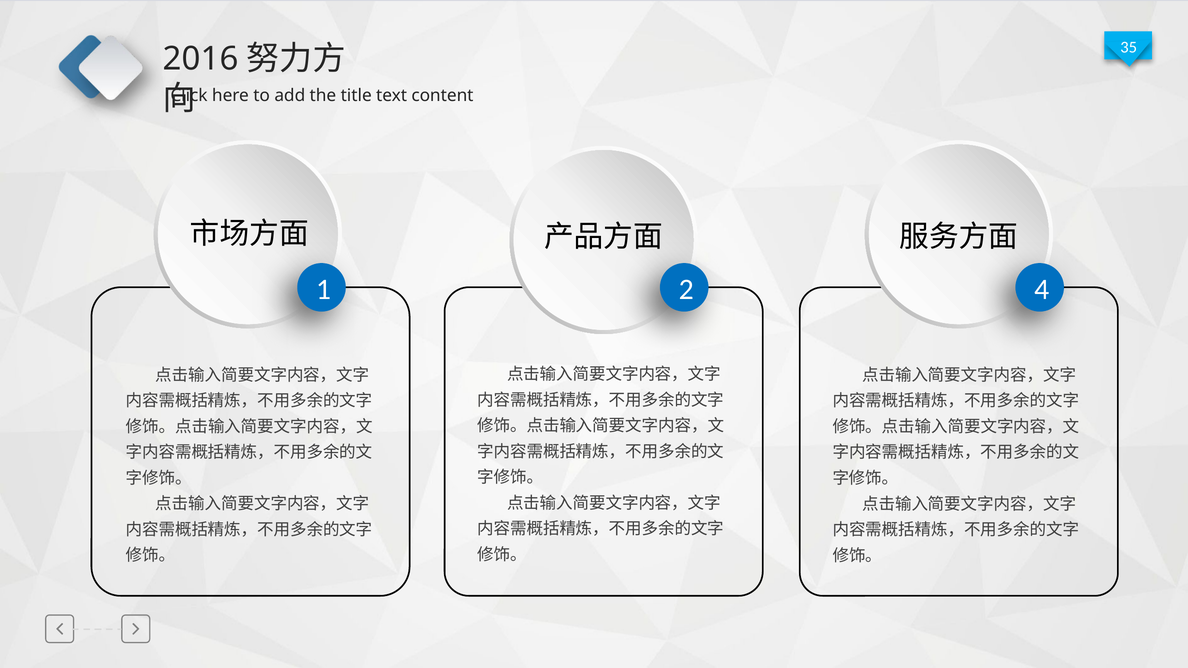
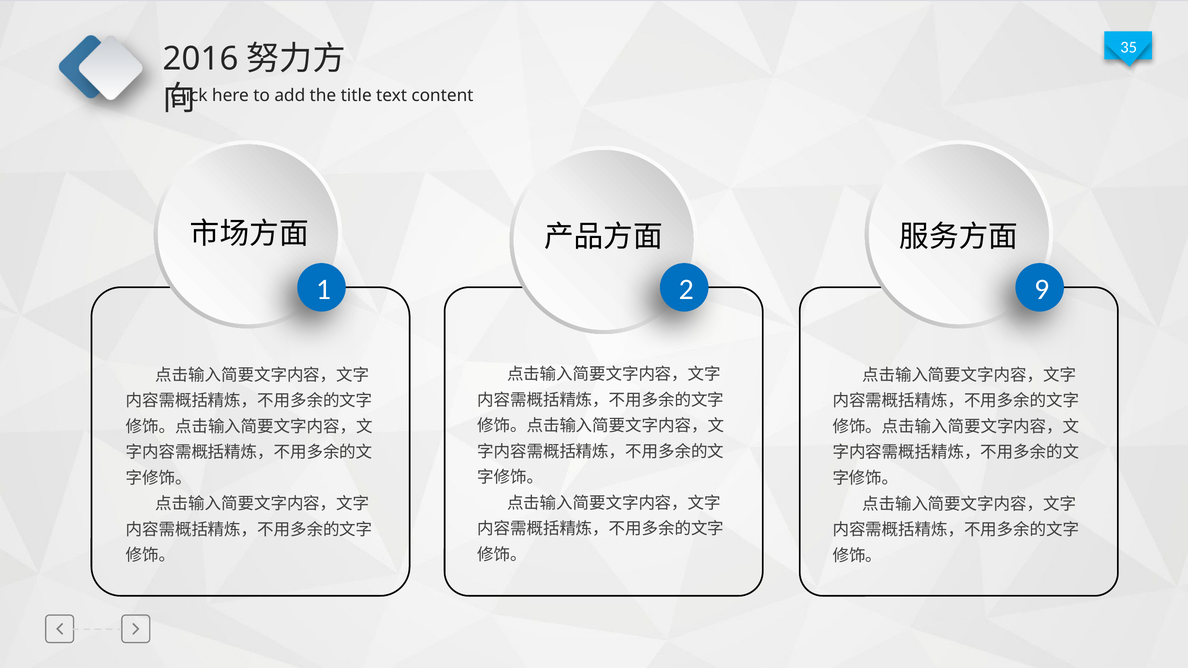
4: 4 -> 9 (1042, 289)
